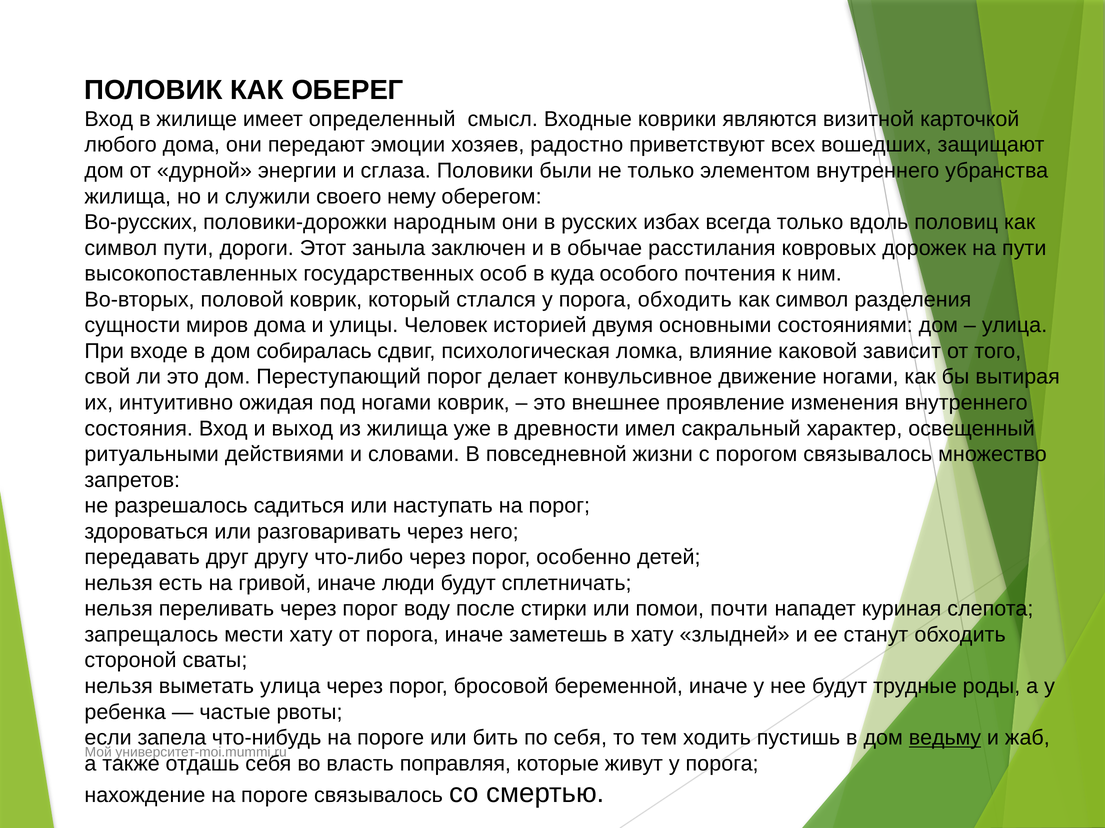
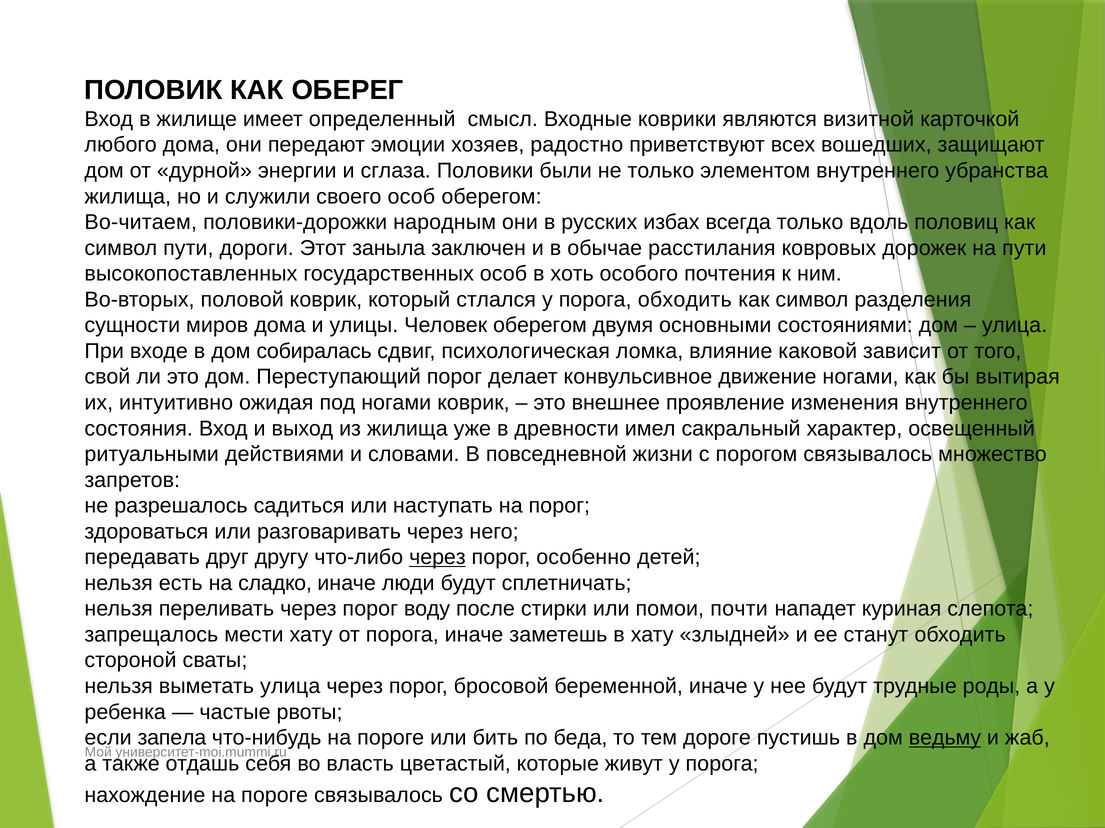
своего нему: нему -> особ (411, 197)
Во-русских: Во-русских -> Во-читаем (141, 222)
куда: куда -> хоть (572, 274)
Человек историей: историей -> оберегом (540, 326)
через underline: none -> present (437, 558)
гривой: гривой -> сладко (275, 584)
по себя: себя -> беда (581, 738)
ходить: ходить -> дороге (717, 738)
поправляя: поправляя -> цветастый (455, 764)
